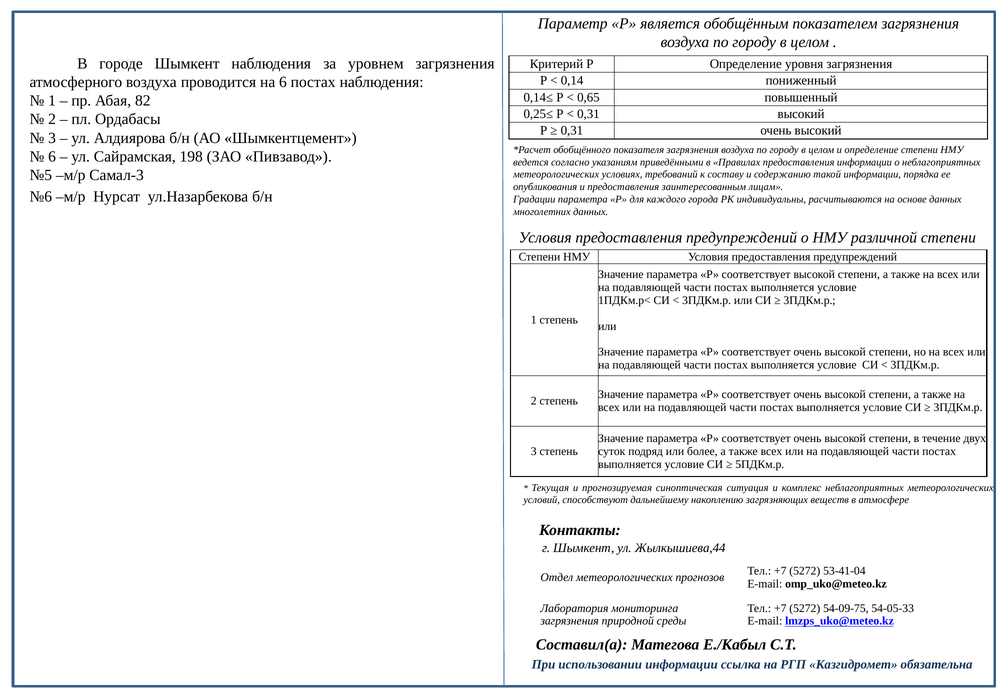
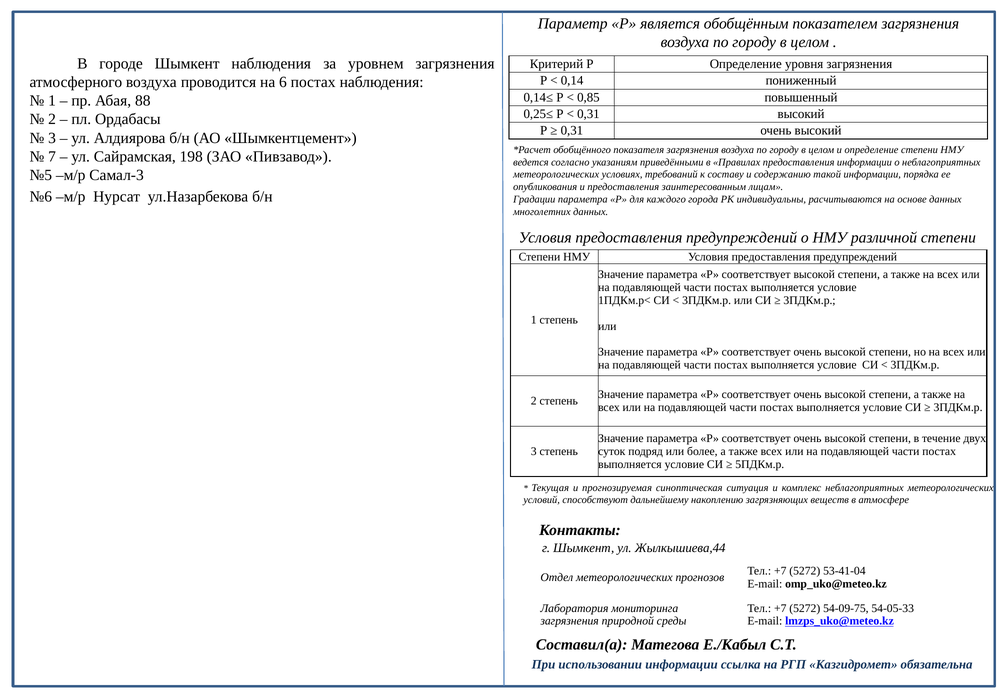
0,65: 0,65 -> 0,85 (588, 97)
82: 82 -> 88 (143, 101)
6: 6 -> 7 (52, 157)
